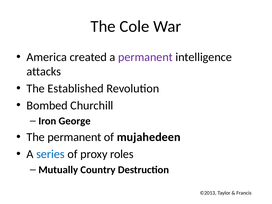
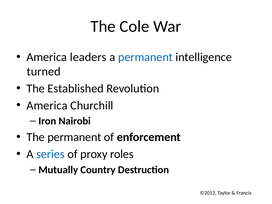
created: created -> leaders (88, 57)
permanent colour: purple -> blue (145, 57)
attacks: attacks -> turned (44, 72)
Bombed: Bombed -> America (47, 105)
George: George -> Nairobi (75, 121)
mujahedeen: mujahedeen -> enforcement (149, 137)
